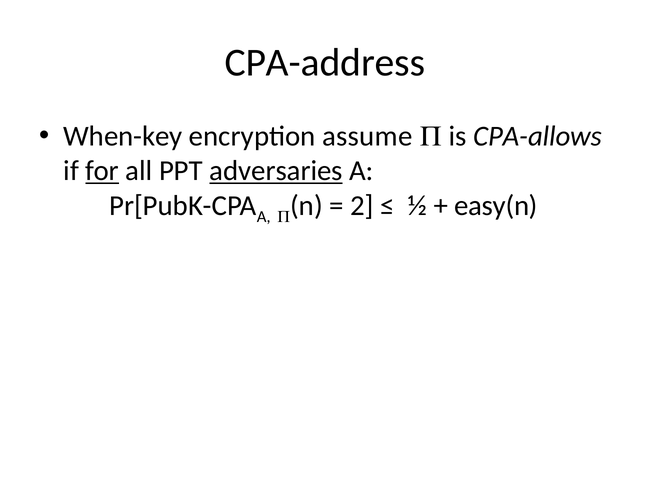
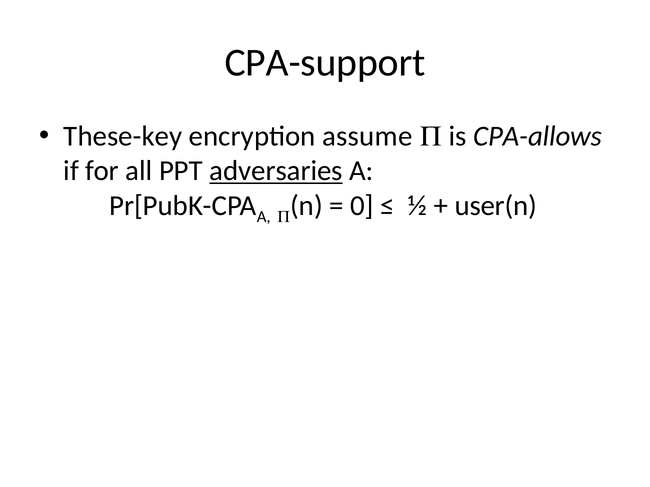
CPA-address: CPA-address -> CPA-support (325, 63)
When-key: When-key -> These-key (123, 136)
for underline: present -> none (102, 171)
2: 2 -> 0 (362, 206)
easy(n: easy(n -> user(n (496, 206)
